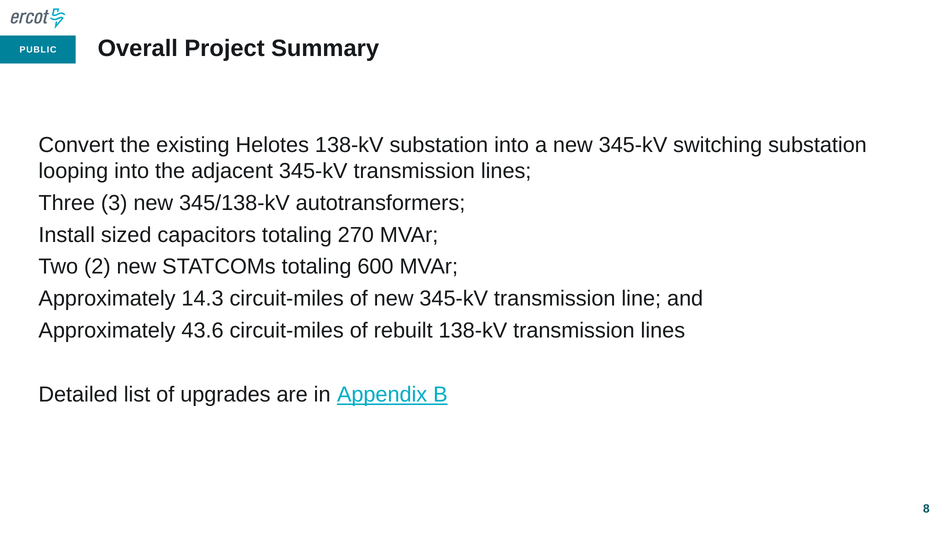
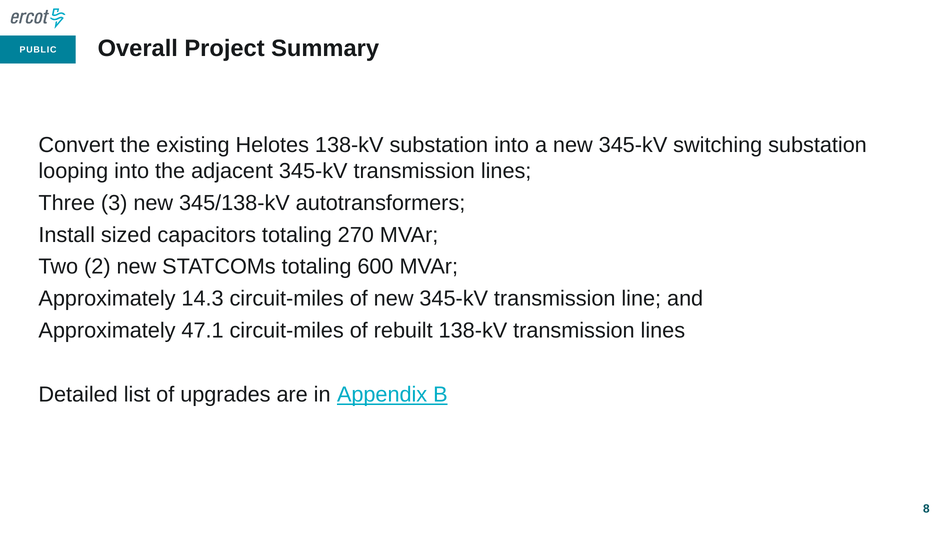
43.6: 43.6 -> 47.1 (203, 331)
